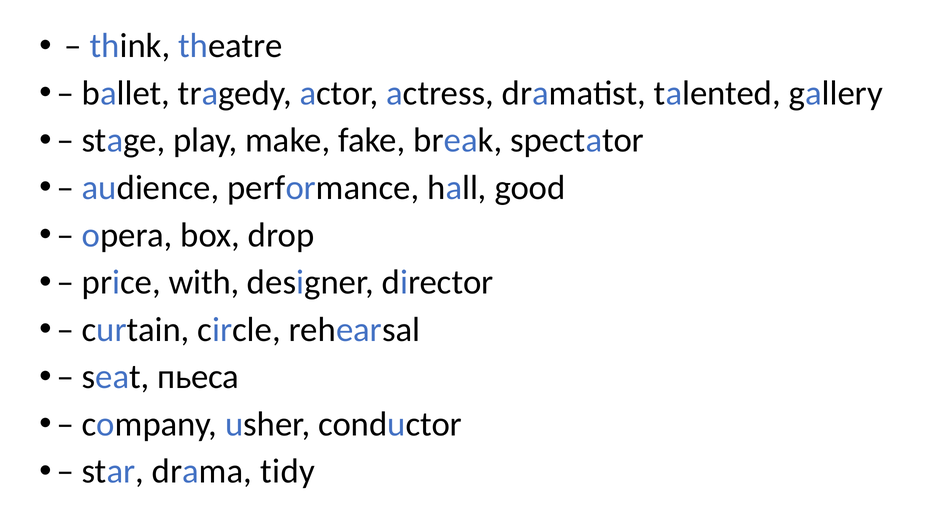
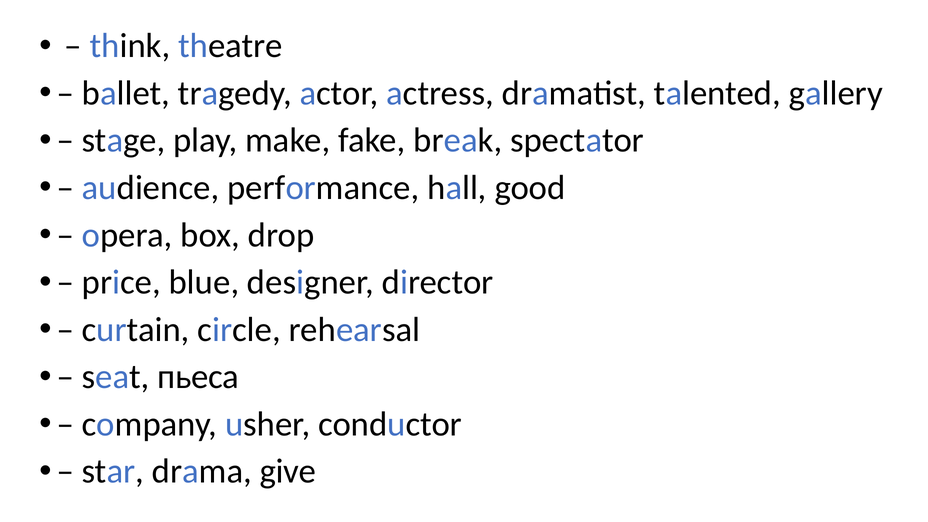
with: with -> blue (204, 282)
tidy: tidy -> give (288, 471)
